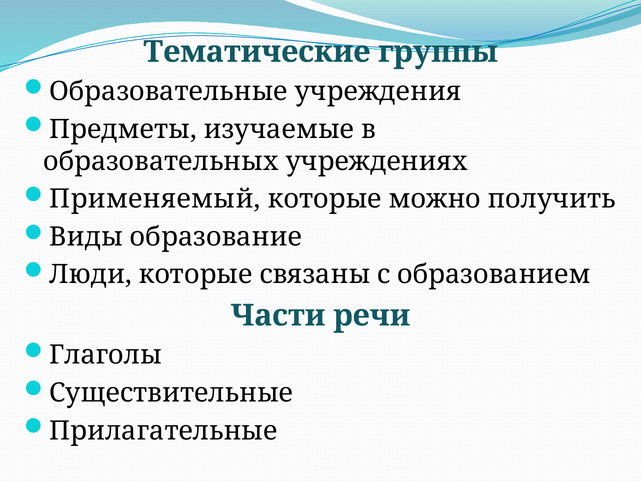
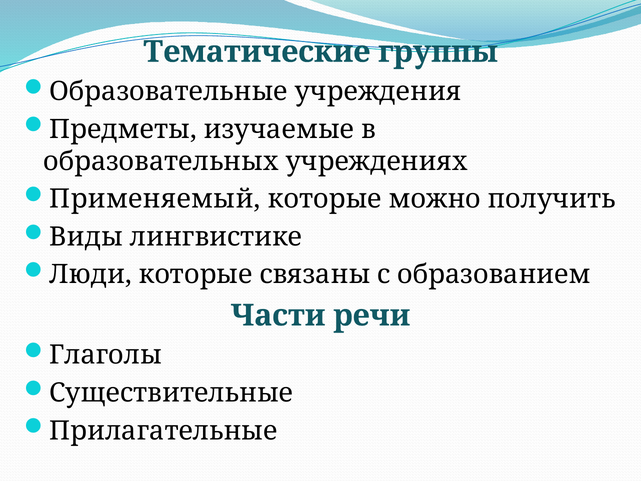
образование: образование -> лингвистике (216, 237)
